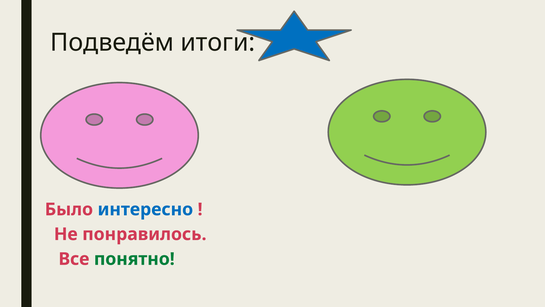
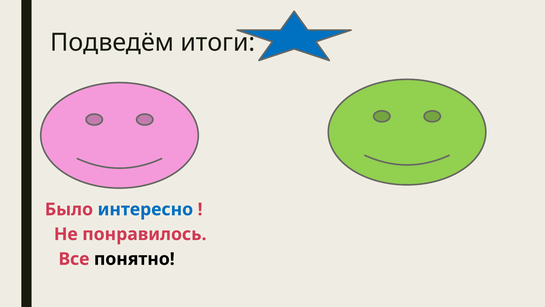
понятно colour: green -> black (134, 259)
